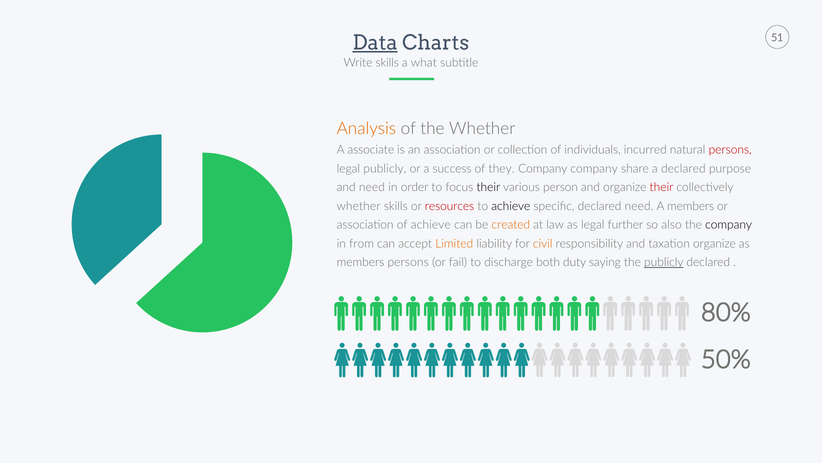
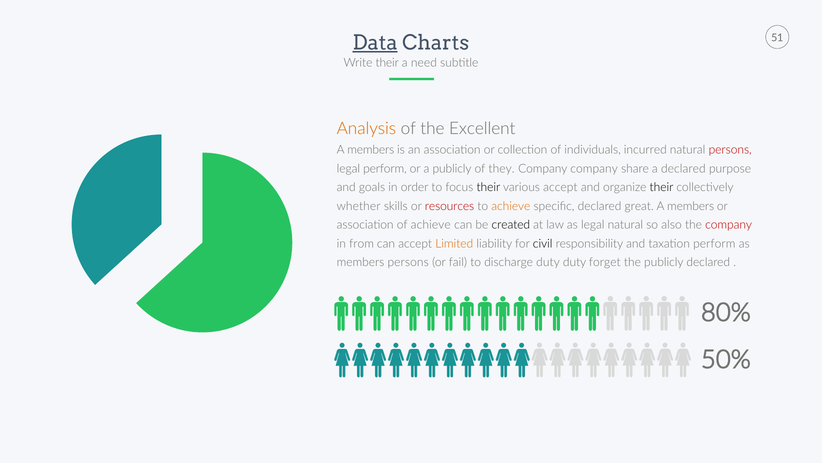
Write skills: skills -> their (387, 63)
what: what -> need (424, 63)
the Whether: Whether -> Excellent (482, 128)
associate: associate -> members (371, 150)
legal publicly: publicly -> perform (385, 168)
a success: success -> publicly (452, 168)
and need: need -> goals (372, 187)
various person: person -> accept (560, 187)
their colour: red -> black (662, 187)
achieve colour: black -> orange (511, 206)
declared need: need -> great (639, 206)
created colour: orange -> black (511, 225)
legal further: further -> natural (625, 225)
company colour: black -> red (729, 225)
civil colour: orange -> black (543, 243)
taxation organize: organize -> perform (714, 243)
discharge both: both -> duty (548, 262)
saying: saying -> forget (605, 262)
publicly underline: present -> none (664, 262)
